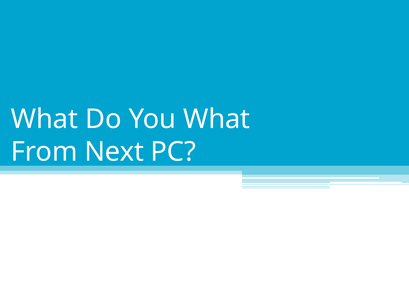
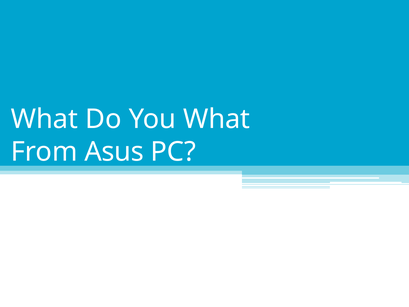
Next: Next -> Asus (114, 152)
